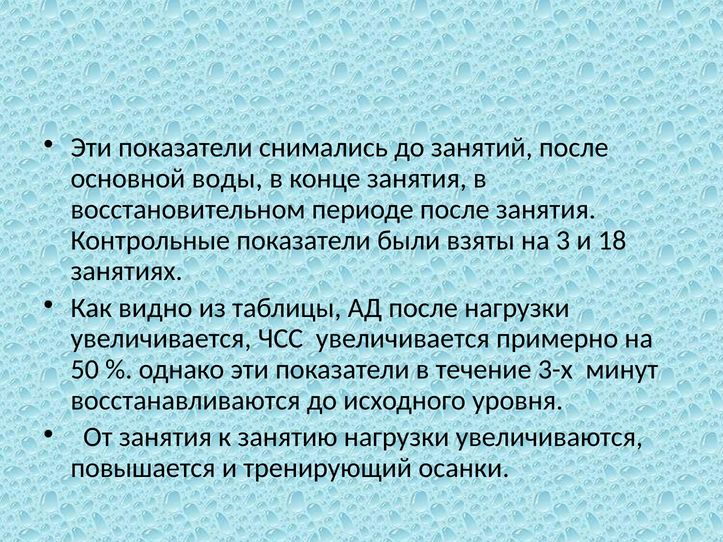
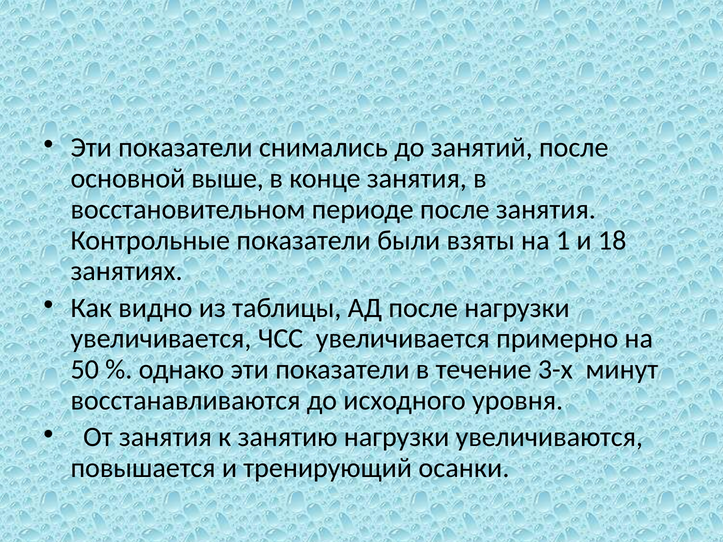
воды: воды -> выше (228, 179)
3: 3 -> 1 (563, 240)
